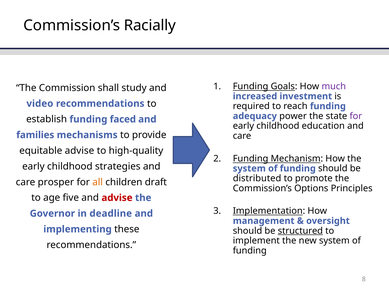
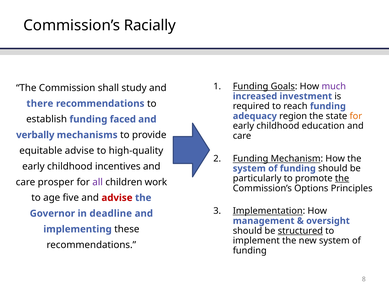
video: video -> there (40, 104)
power: power -> region (293, 116)
for colour: purple -> orange (356, 116)
families: families -> verbally (35, 135)
strategies: strategies -> incentives (118, 167)
distributed: distributed -> particularly (257, 179)
the underline: none -> present (342, 179)
all colour: orange -> purple (98, 183)
draft: draft -> work (156, 183)
